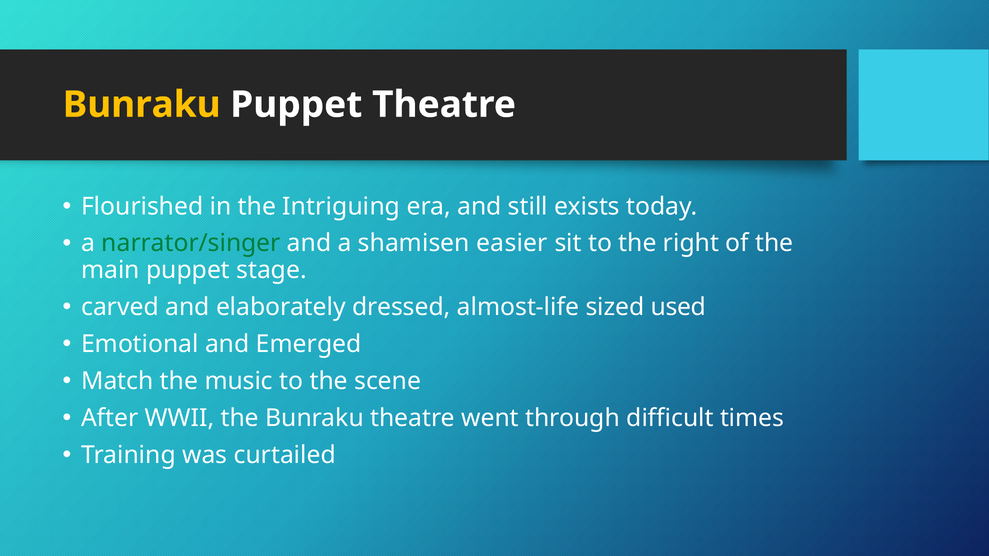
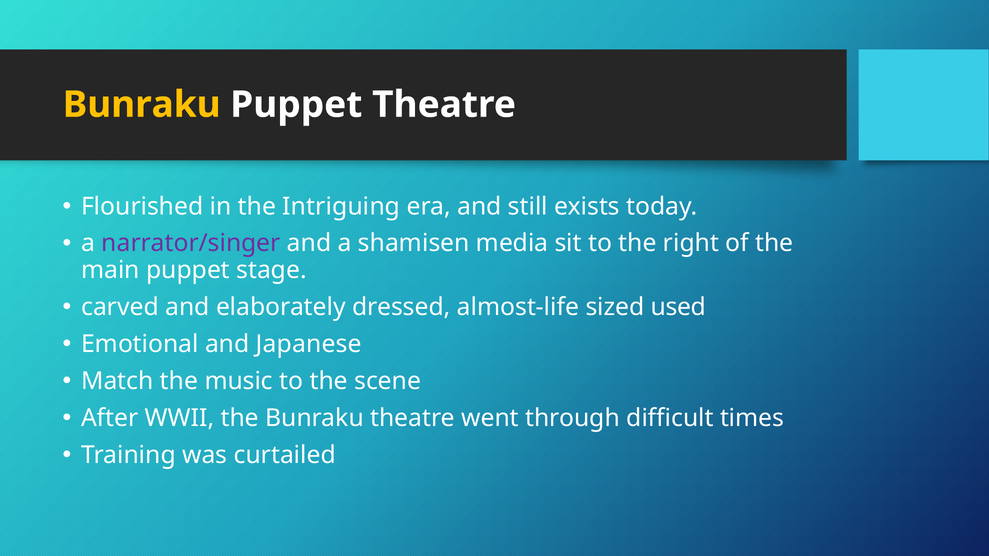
narrator/singer colour: green -> purple (191, 243)
easier: easier -> media (512, 243)
Emerged: Emerged -> Japanese (309, 344)
